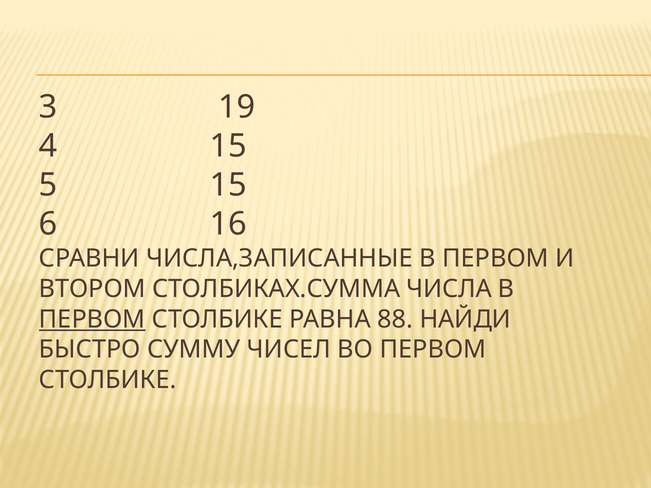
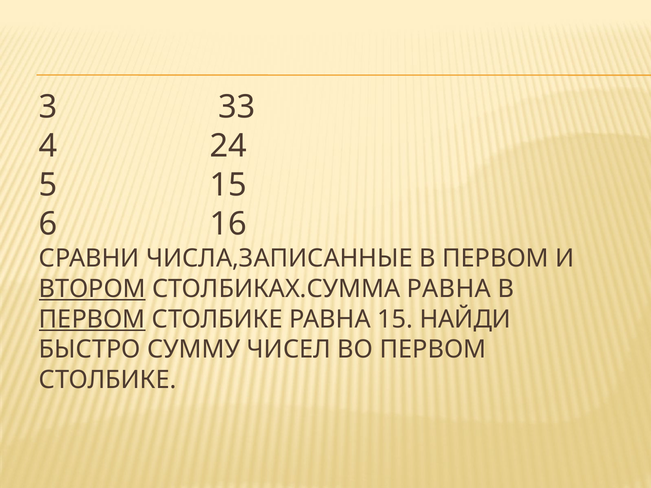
19: 19 -> 33 (237, 107)
4 15: 15 -> 24 (228, 146)
ВТОРОМ underline: none -> present (92, 289)
СТОЛБИКАХ.СУММА ЧИСЛА: ЧИСЛА -> РАВНА (449, 289)
РАВНА 88: 88 -> 15 (395, 319)
